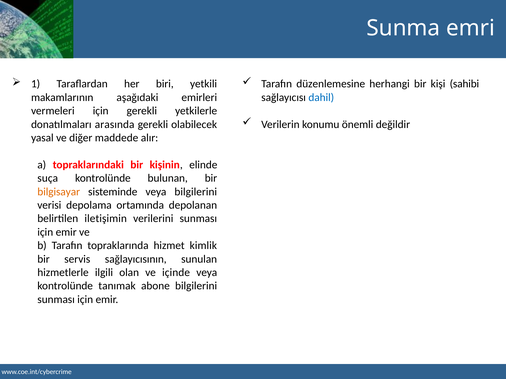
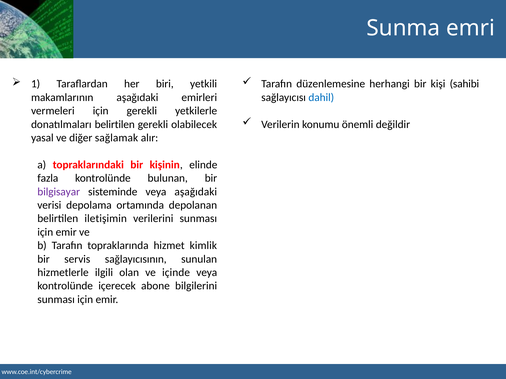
donatılmaları arasında: arasında -> belirtilen (115, 124)
maddede: maddede -> sağlamak (117, 138)
suça: suça -> fazla (48, 178)
bilgisayar colour: orange -> purple (59, 192)
veya bilgilerini: bilgilerini -> aşağıdaki (196, 192)
tanımak: tanımak -> içerecek (117, 286)
